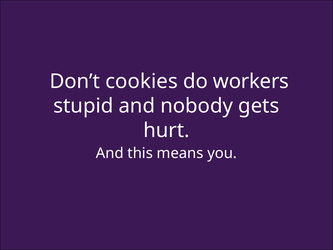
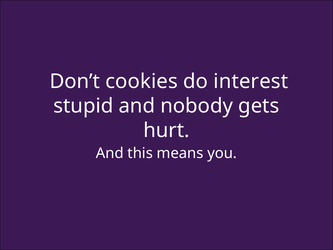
workers: workers -> interest (251, 81)
